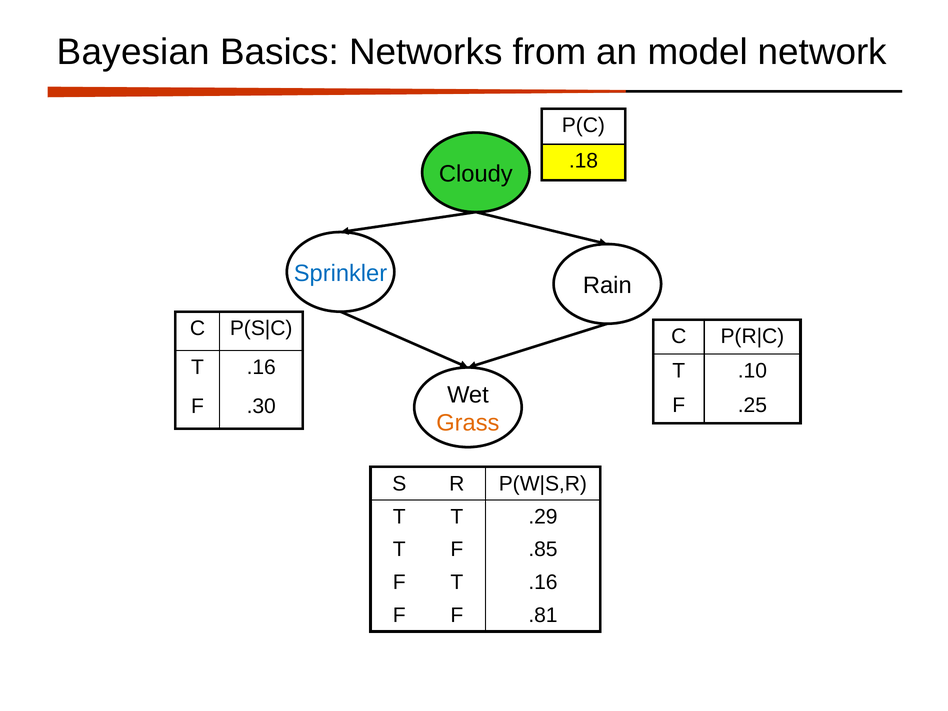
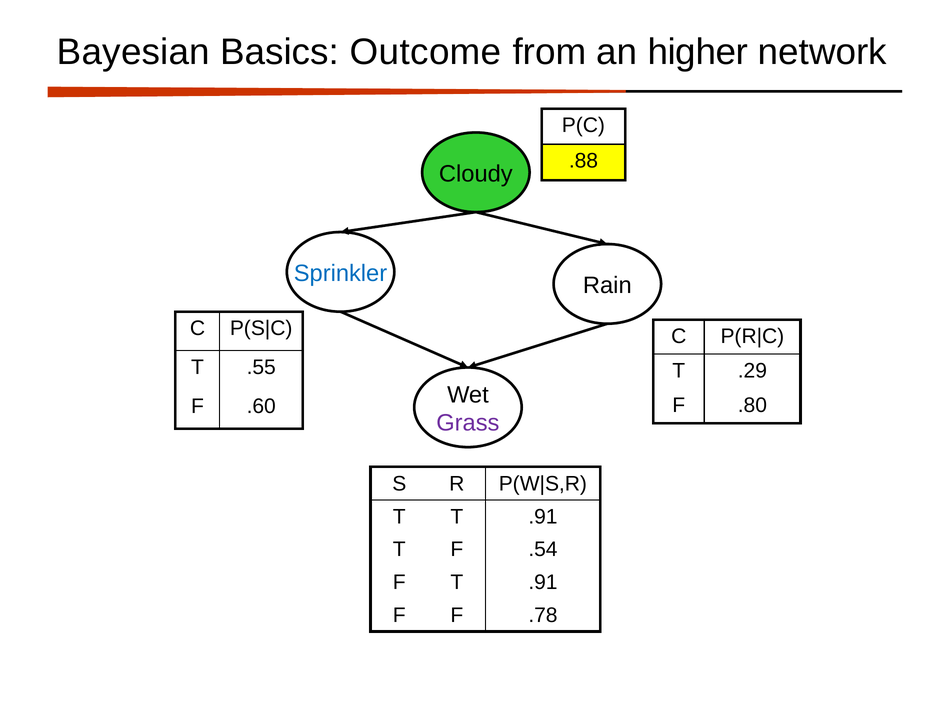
Networks: Networks -> Outcome (426, 52)
model: model -> higher (698, 52)
.18: .18 -> .88 (583, 161)
.16: .16 -> .55 (261, 367)
.10: .10 -> .29 (752, 371)
.25: .25 -> .80 (752, 405)
.30: .30 -> .60 (261, 406)
Grass colour: orange -> purple (468, 423)
T T .29: .29 -> .91 (543, 517)
.85: .85 -> .54 (543, 549)
F T .16: .16 -> .91 (543, 582)
.81: .81 -> .78 (543, 615)
